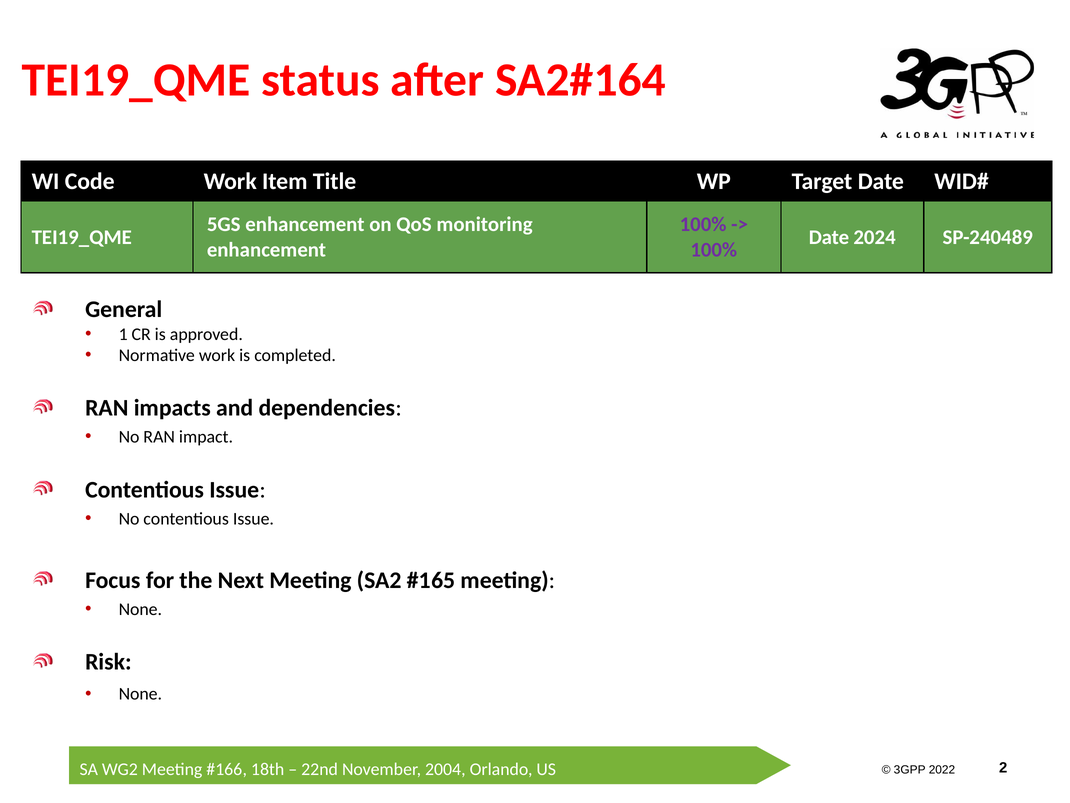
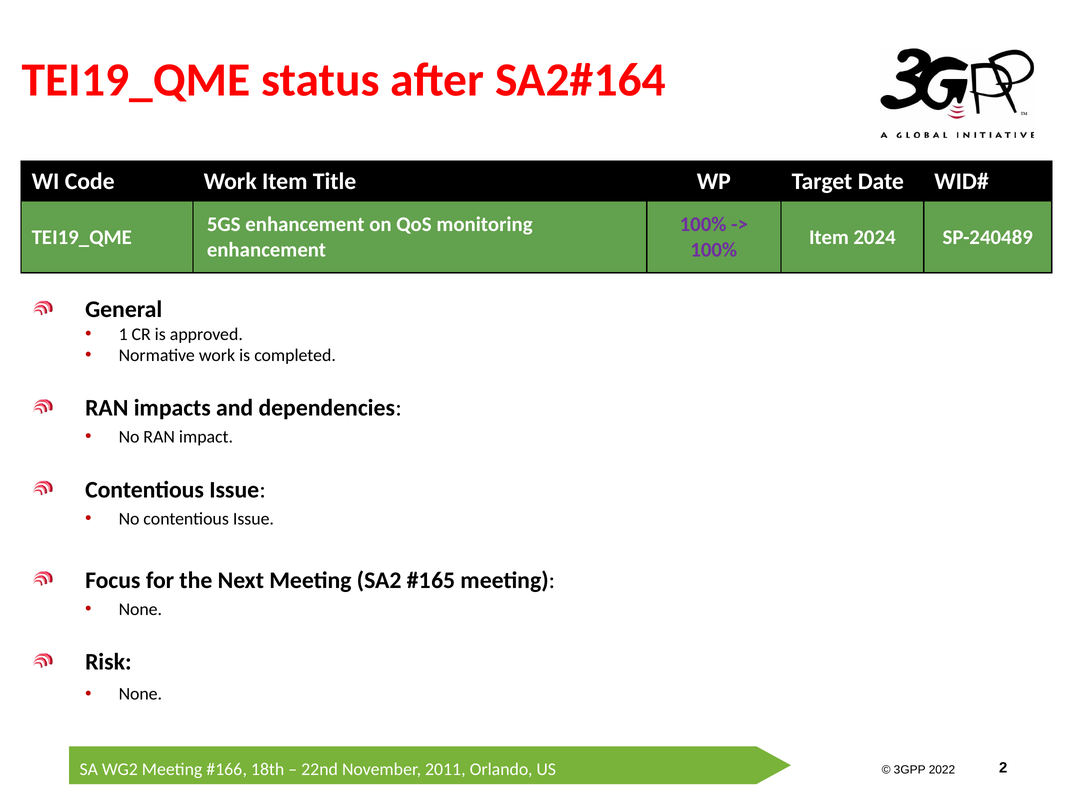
Date: Date -> Item (829, 237)
2004: 2004 -> 2011 (445, 769)
